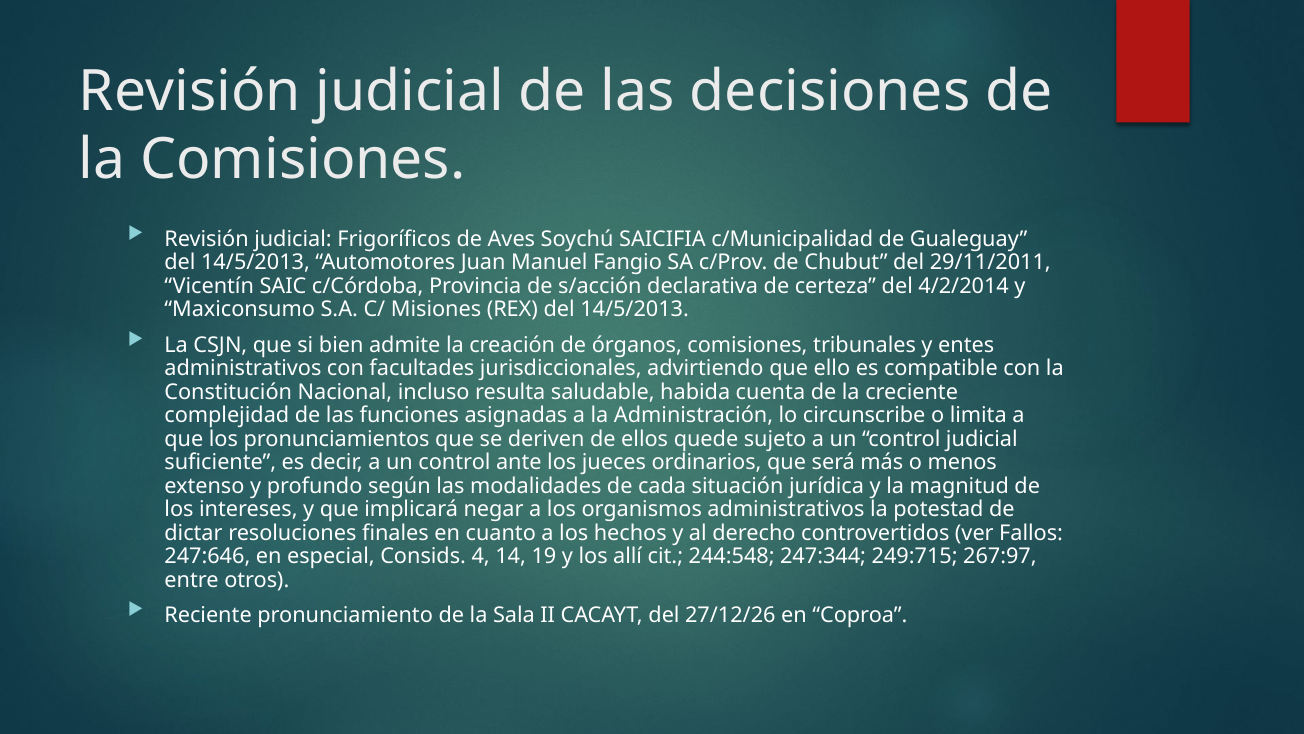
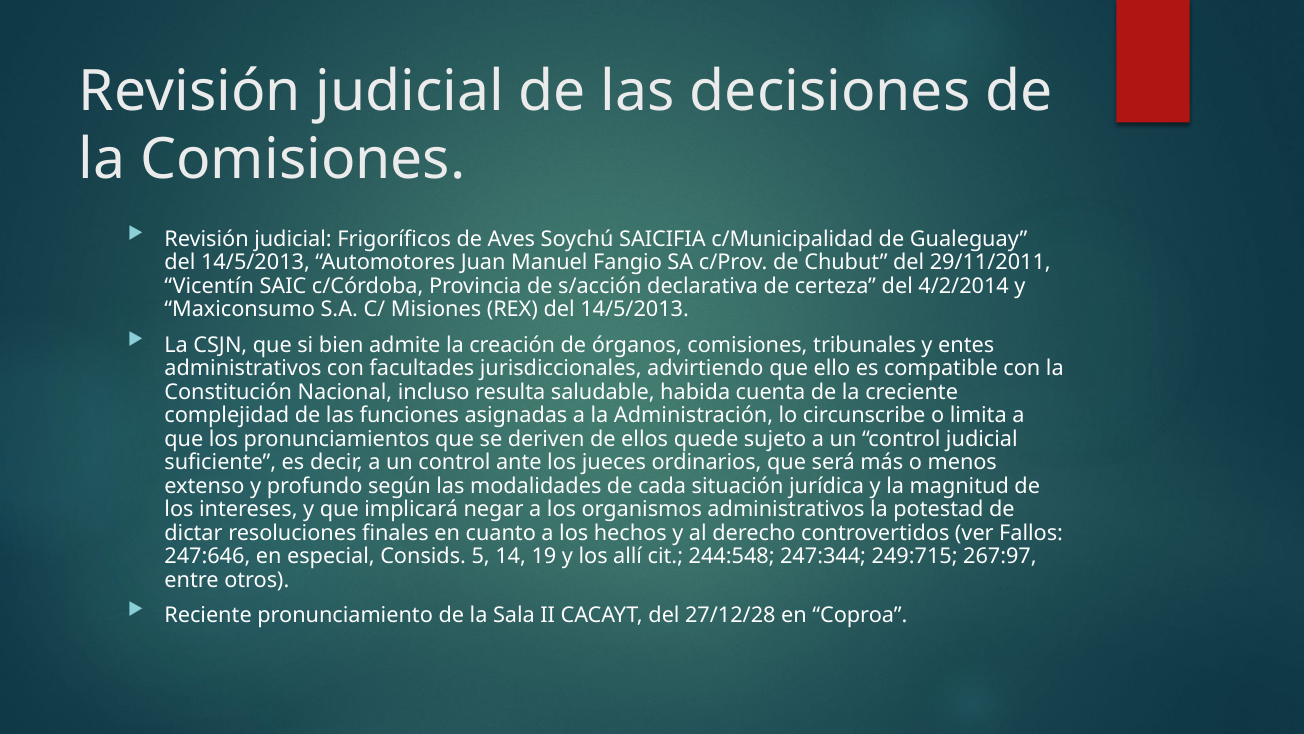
4: 4 -> 5 (481, 556)
27/12/26: 27/12/26 -> 27/12/28 (730, 615)
